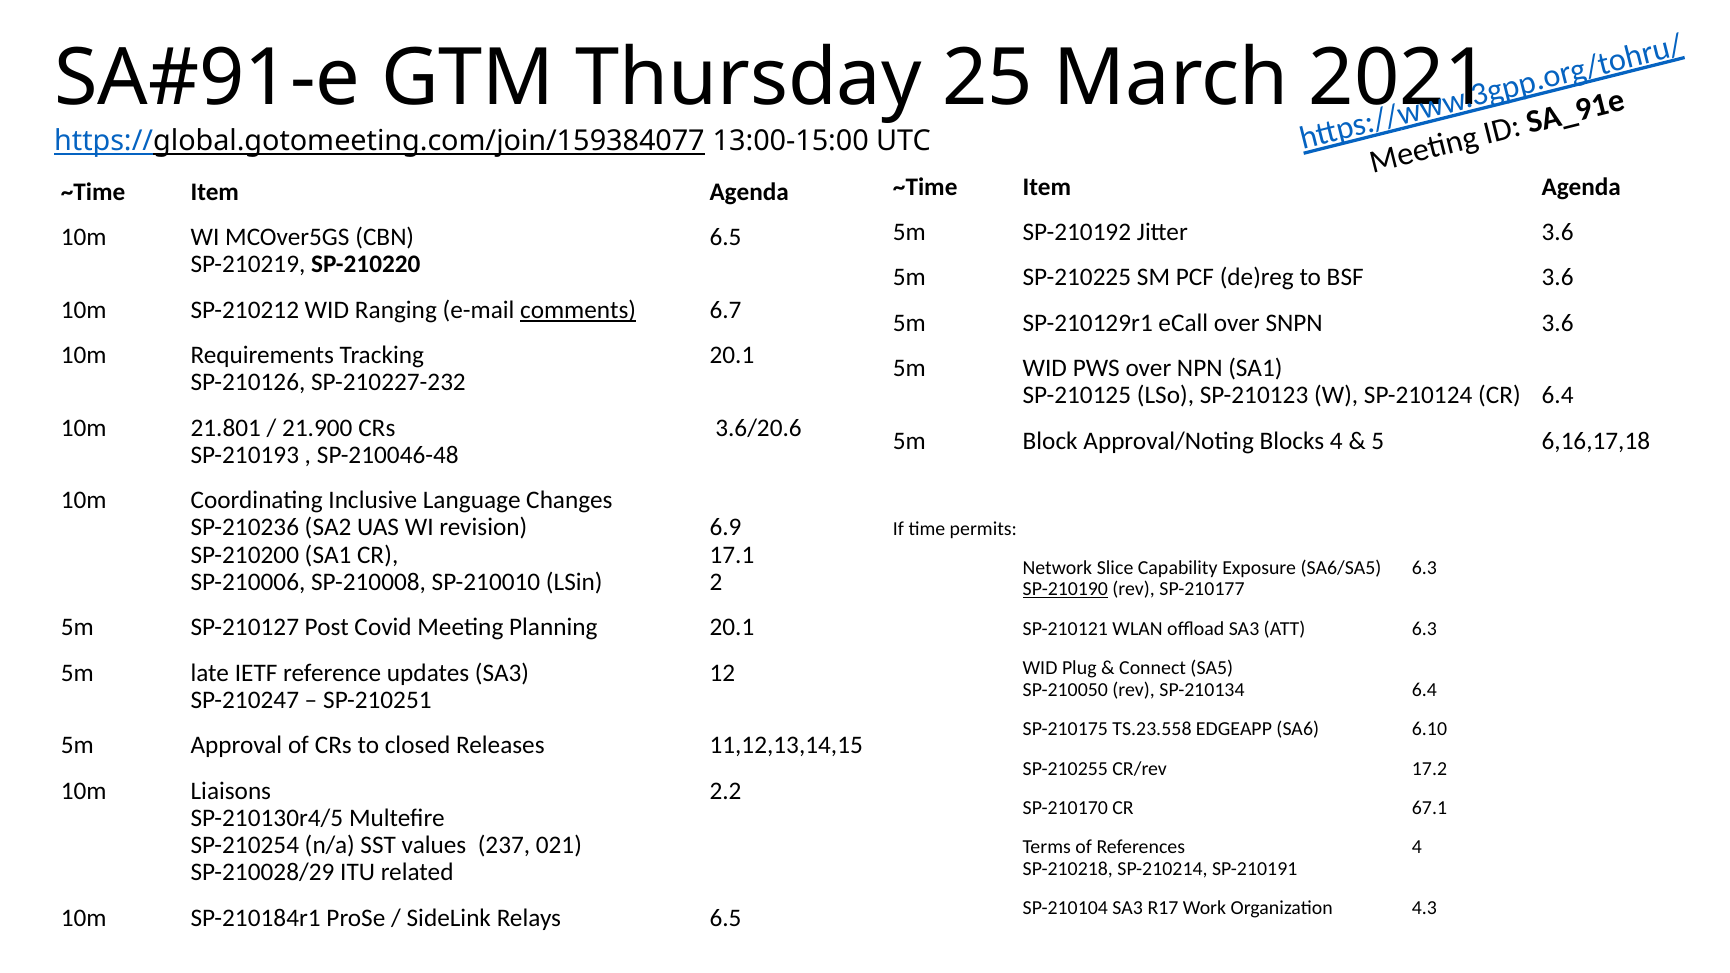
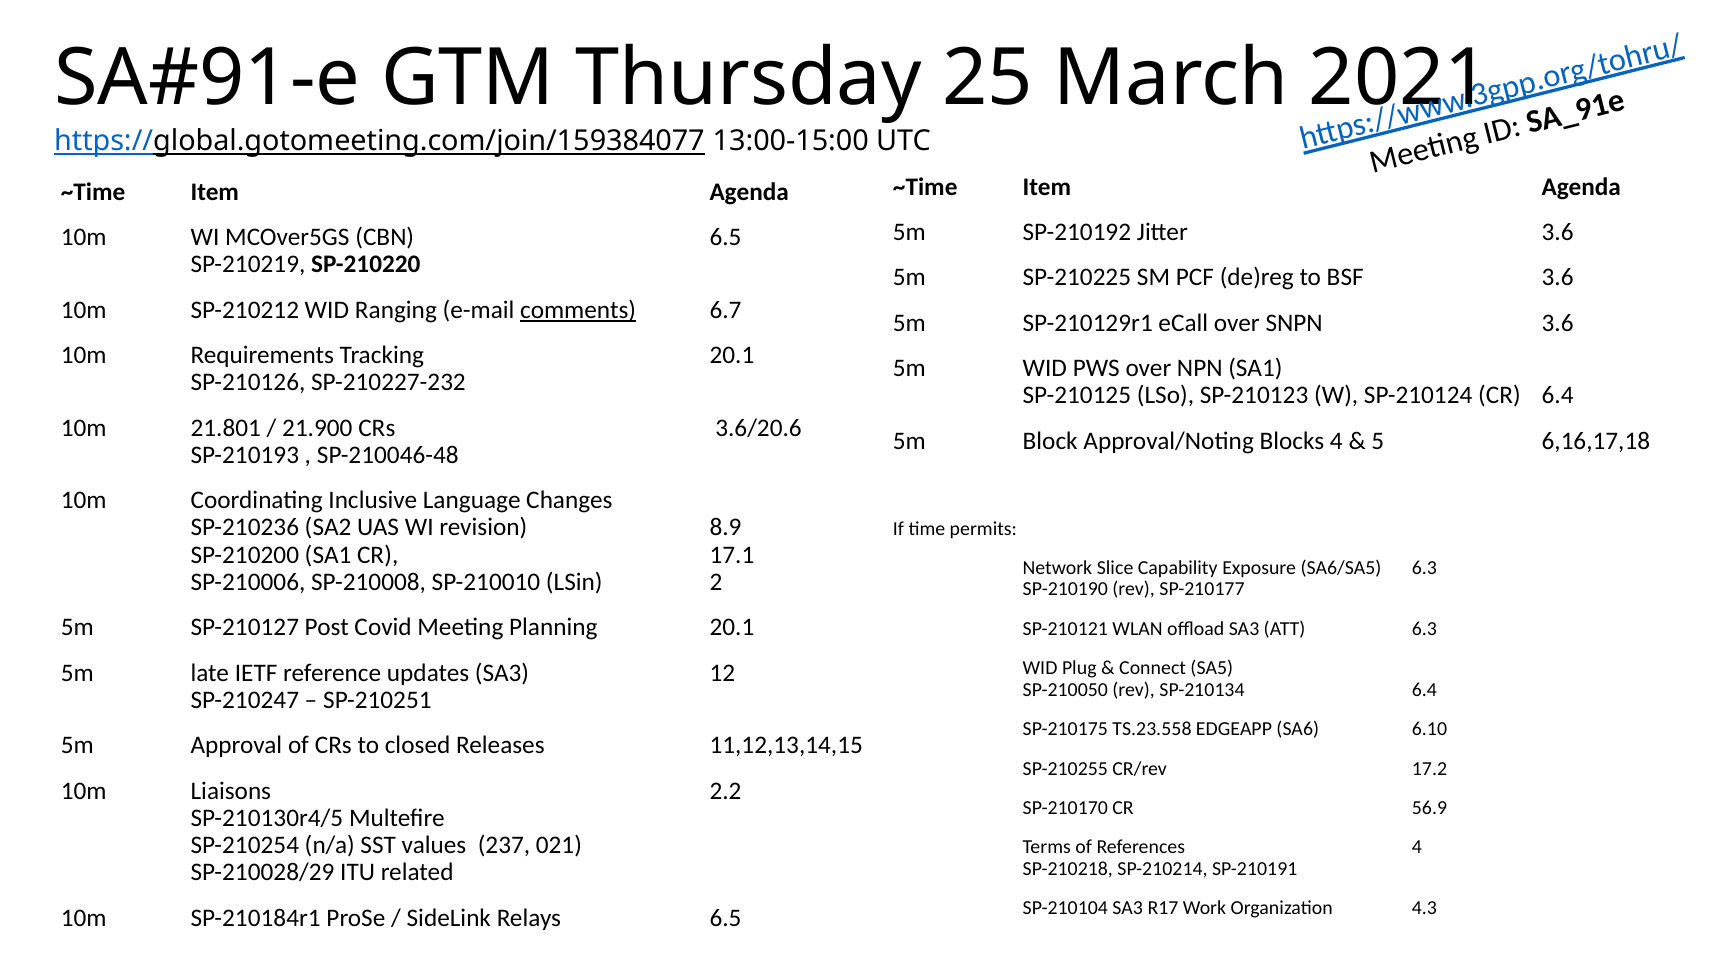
6.9: 6.9 -> 8.9 (726, 528)
SP-210190 underline: present -> none (1065, 589)
67.1: 67.1 -> 56.9 (1430, 808)
